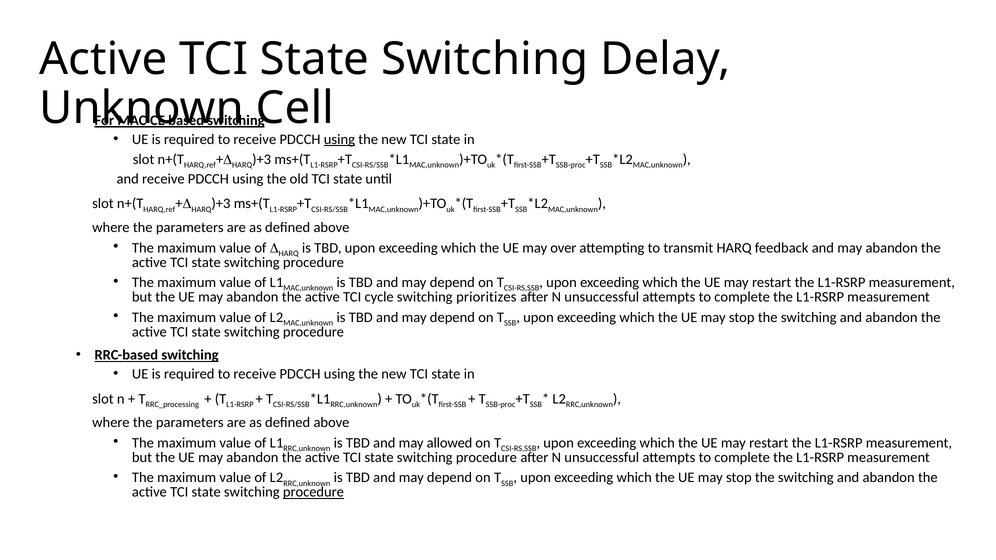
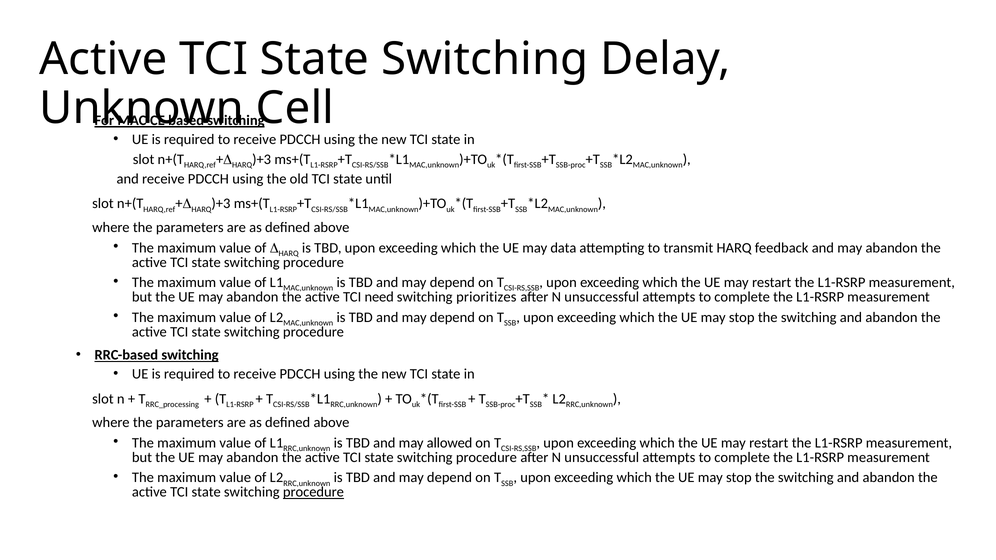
using underline: present -> none (339, 139)
over: over -> data (563, 248)
cycle: cycle -> need (379, 297)
